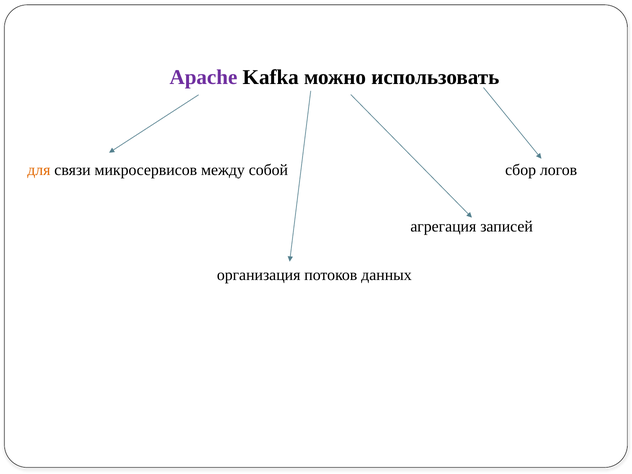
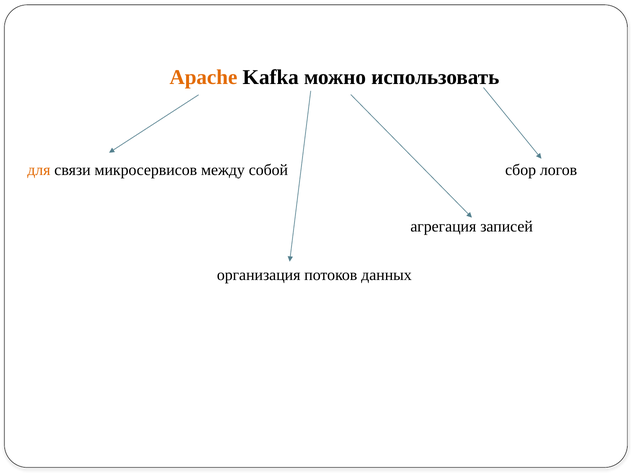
Apache colour: purple -> orange (203, 77)
